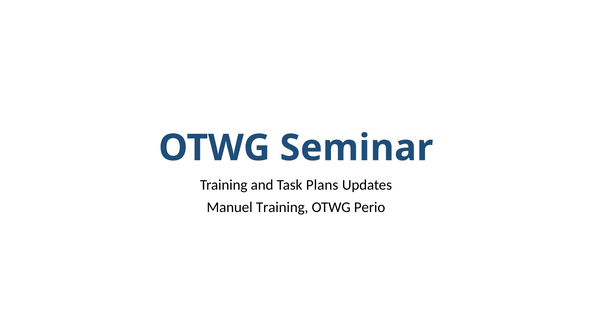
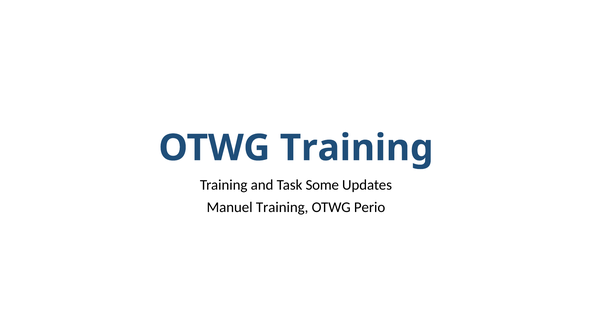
OTWG Seminar: Seminar -> Training (357, 148)
Plans: Plans -> Some (322, 185)
